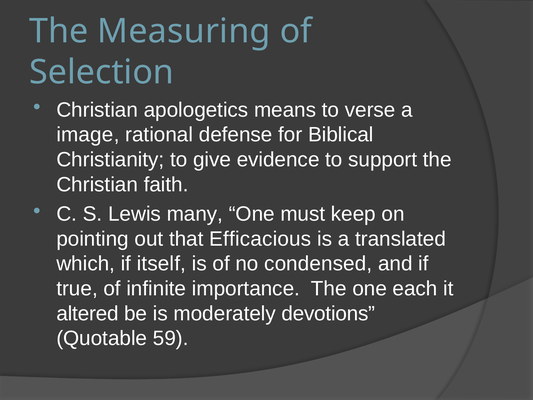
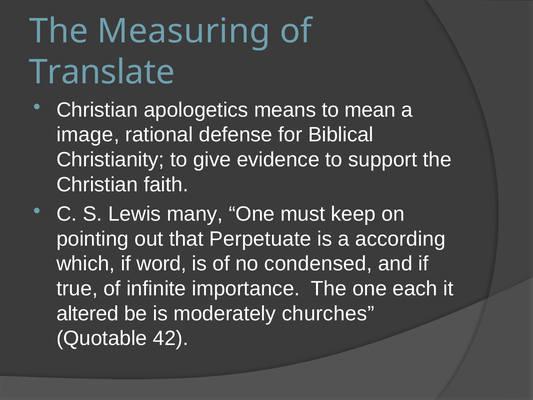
Selection: Selection -> Translate (102, 72)
verse: verse -> mean (370, 110)
Efficacious: Efficacious -> Perpetuate (260, 239)
translated: translated -> according (400, 239)
itself: itself -> word (162, 264)
devotions: devotions -> churches (328, 313)
59: 59 -> 42 (171, 338)
